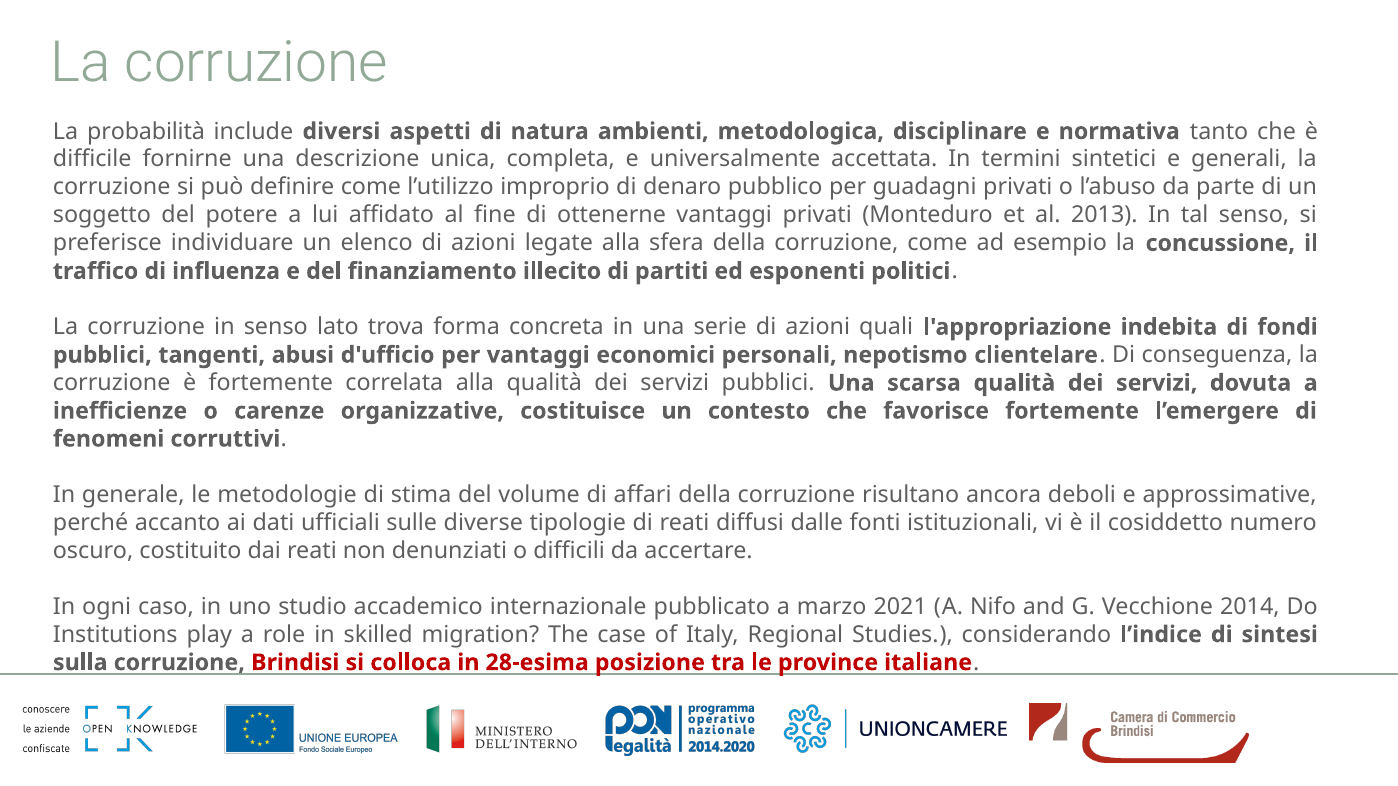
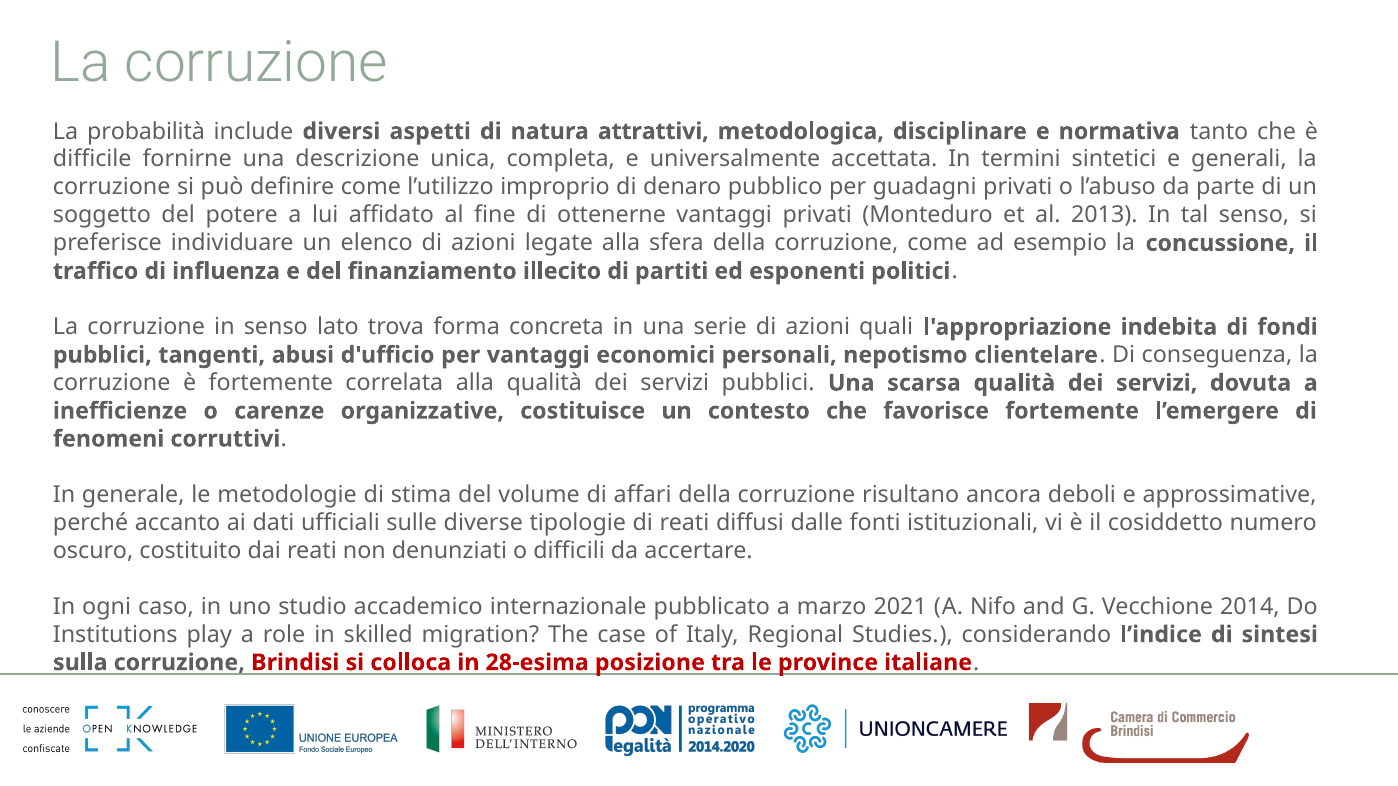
ambienti: ambienti -> attrattivi (653, 131)
